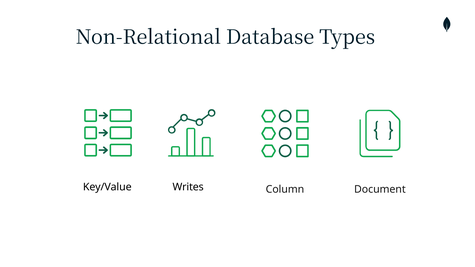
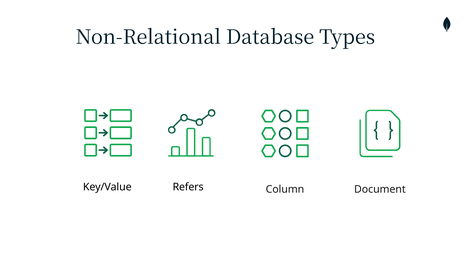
Writes: Writes -> Refers (188, 187)
